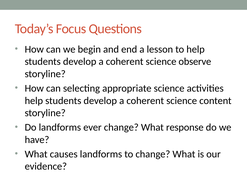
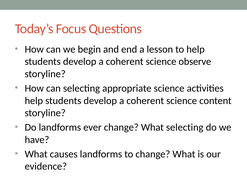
What response: response -> selecting (185, 128)
